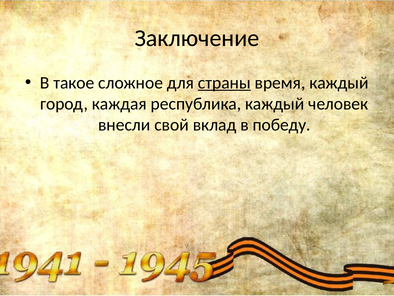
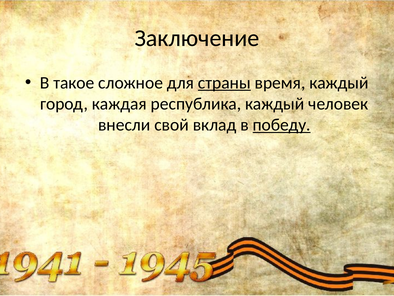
победу underline: none -> present (282, 125)
